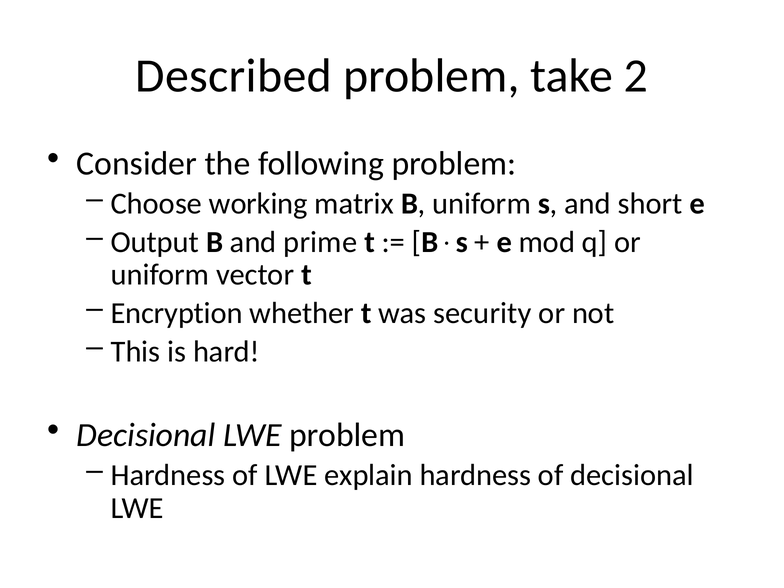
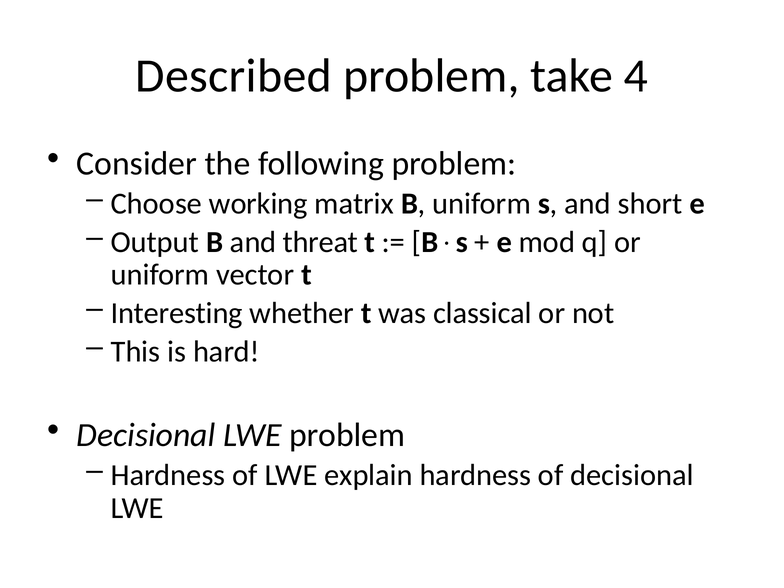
2: 2 -> 4 (636, 76)
prime: prime -> threat (320, 242)
Encryption: Encryption -> Interesting (177, 313)
security: security -> classical (482, 313)
